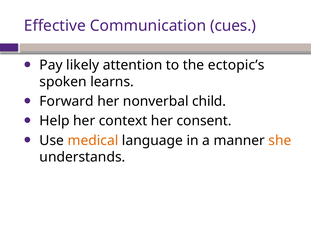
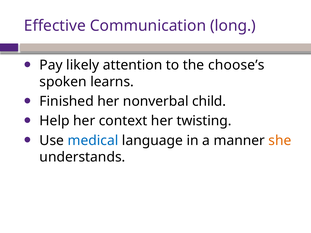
cues: cues -> long (233, 26)
ectopic’s: ectopic’s -> choose’s (236, 65)
Forward: Forward -> Finished (67, 101)
consent: consent -> twisting (204, 121)
medical colour: orange -> blue (93, 141)
